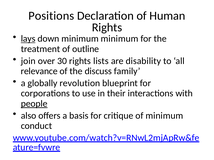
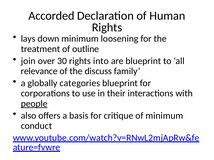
Positions: Positions -> Accorded (51, 16)
lays underline: present -> none (28, 39)
minimum minimum: minimum -> loosening (120, 39)
lists: lists -> into (101, 61)
are disability: disability -> blueprint (143, 61)
revolution: revolution -> categories (80, 83)
